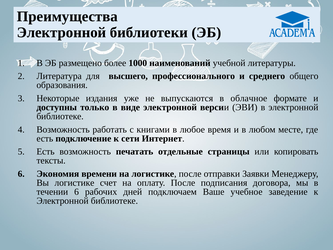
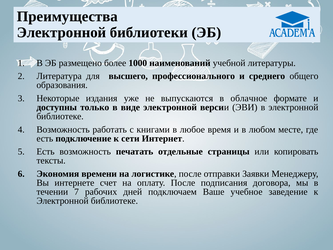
Вы логистике: логистике -> интернете (74, 183)
течении 6: 6 -> 7 (77, 192)
